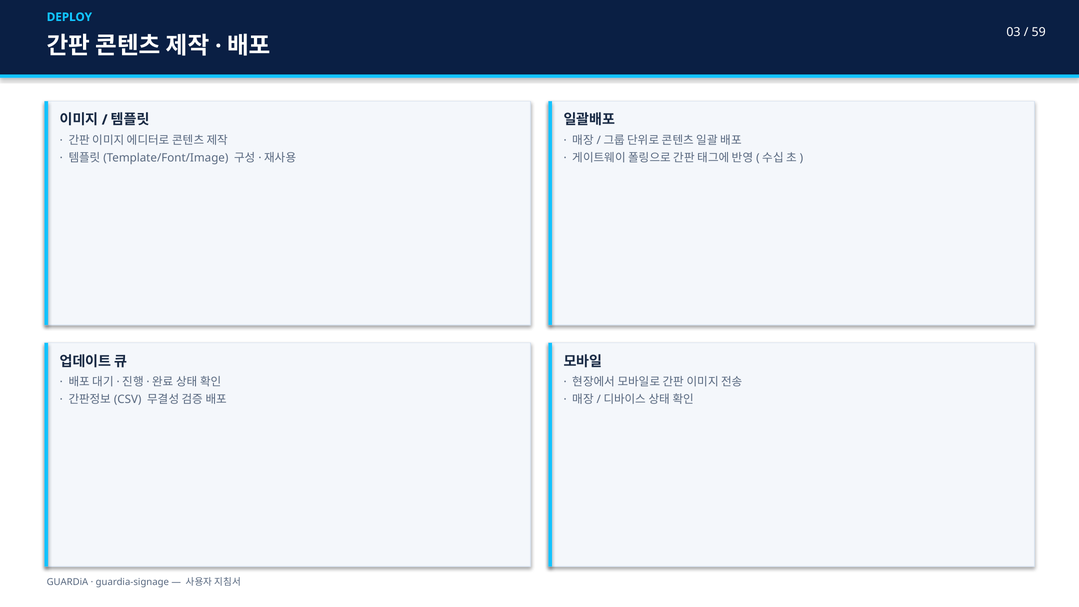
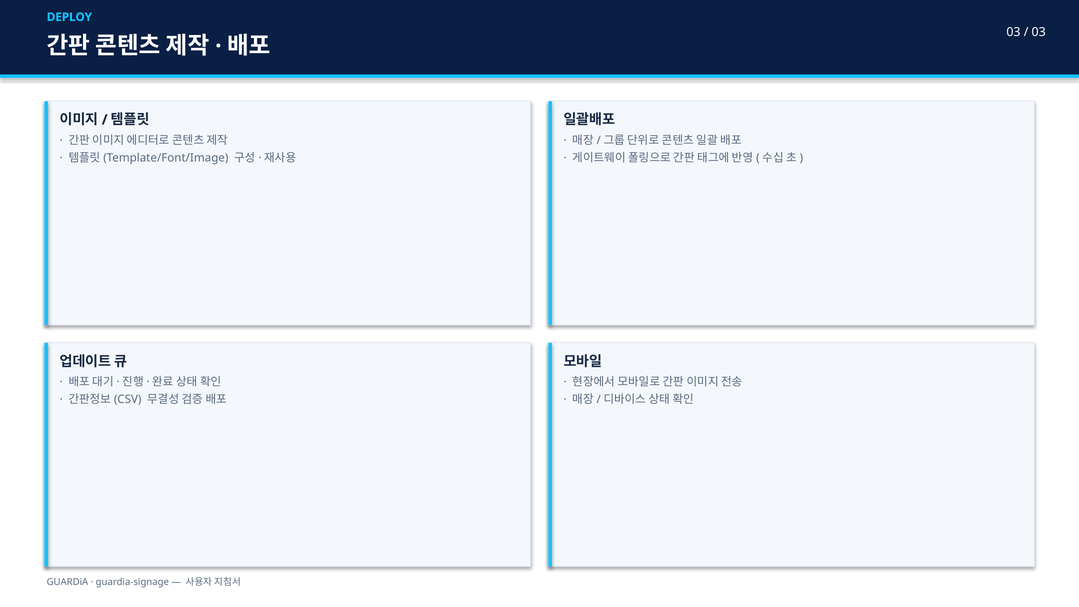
59: 59 -> 03 (1039, 32)
